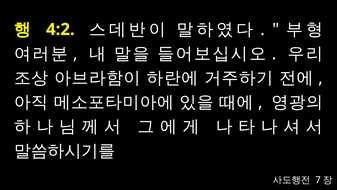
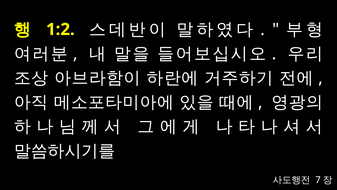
4:2: 4:2 -> 1:2 (60, 29)
